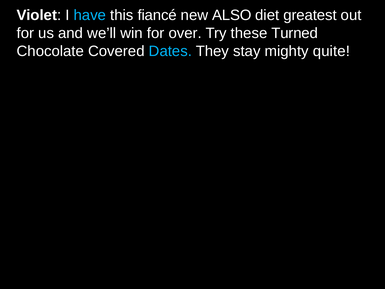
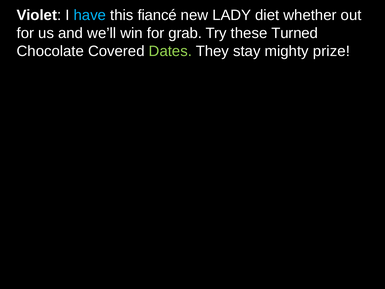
ALSO: ALSO -> LADY (232, 15)
greatest: greatest -> whether (310, 15)
over: over -> grab (185, 33)
Dates colour: light blue -> light green (170, 51)
quite: quite -> prize (331, 51)
